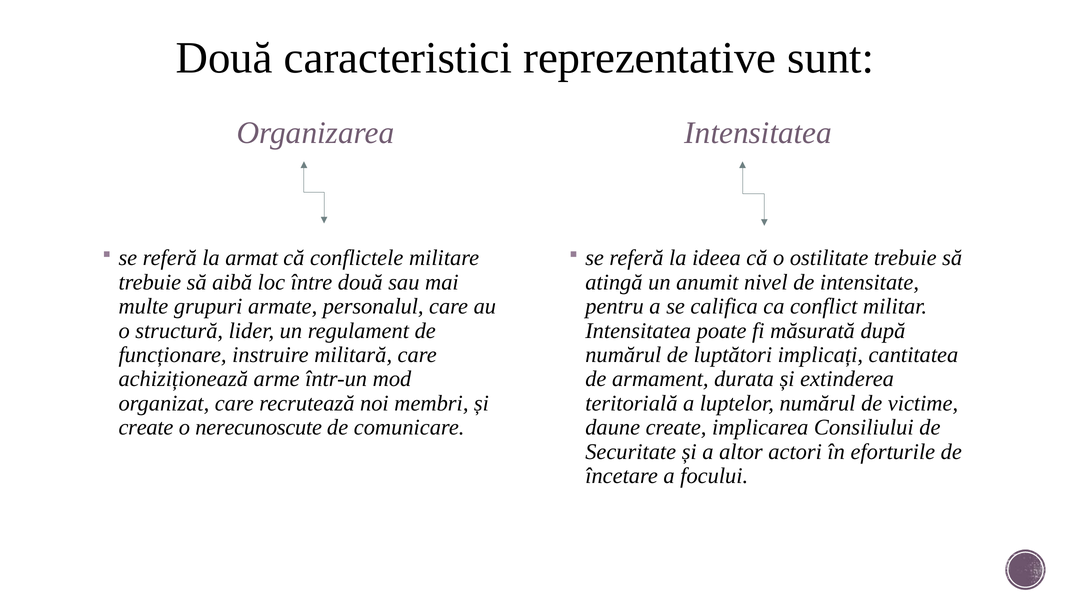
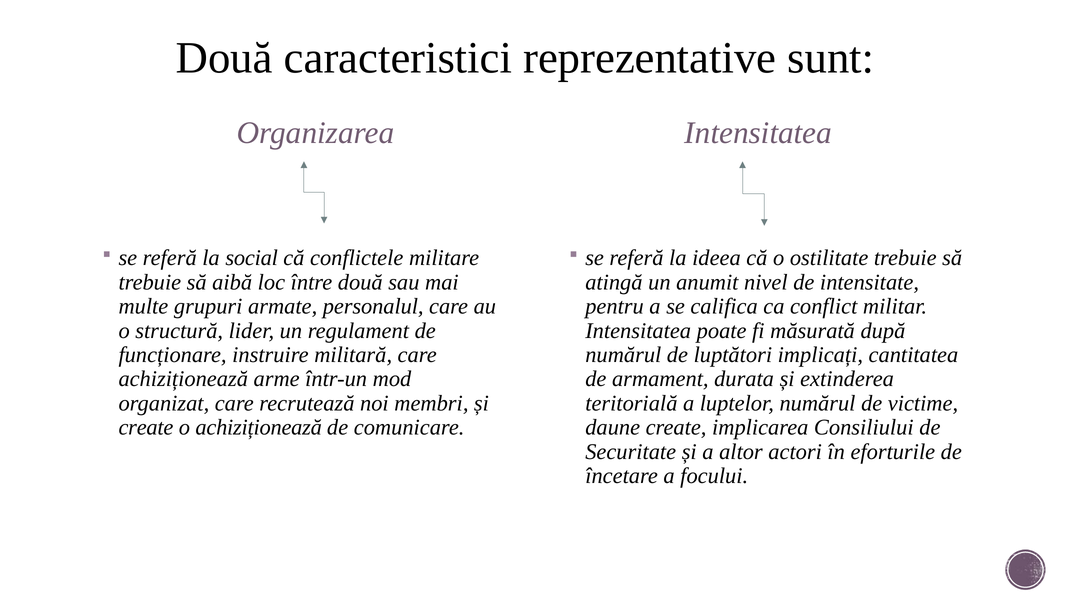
armat: armat -> social (252, 258)
o nerecunoscute: nerecunoscute -> achiziționează (259, 427)
